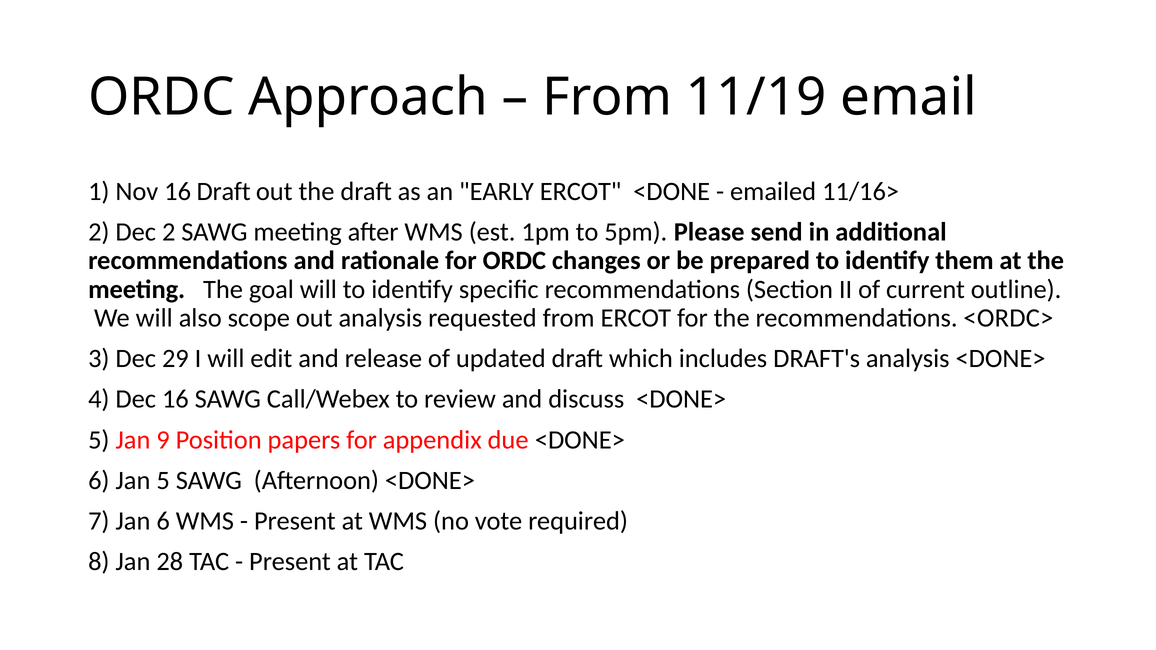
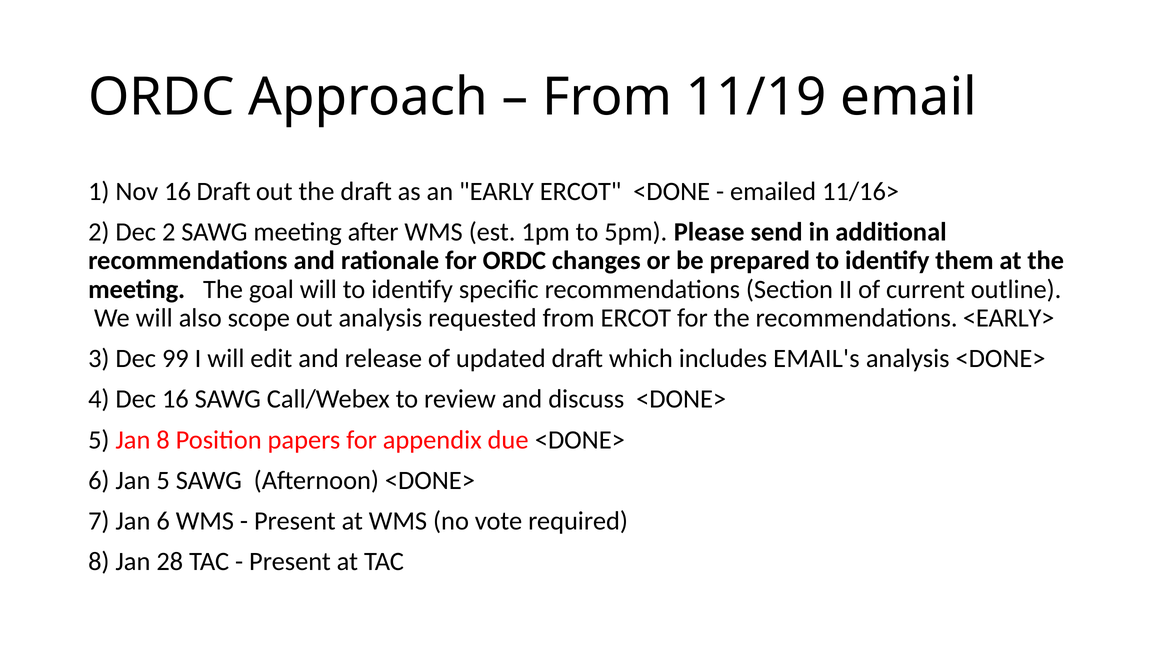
<ORDC>: <ORDC> -> <EARLY> (1009, 318)
29: 29 -> 99 (175, 359)
DRAFT's: DRAFT's -> EMAIL's (816, 359)
Jan 9: 9 -> 8 (163, 440)
